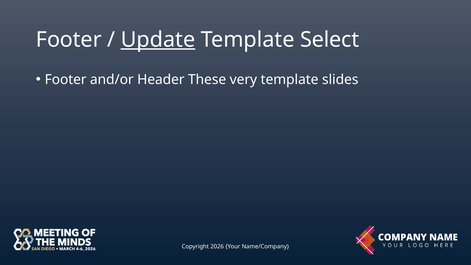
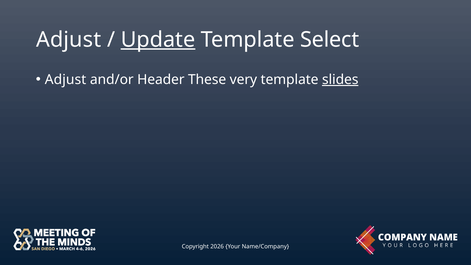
Footer: Footer -> Adjust (69, 40)
Footer: Footer -> Adjust (66, 80)
slides underline: none -> present (340, 80)
